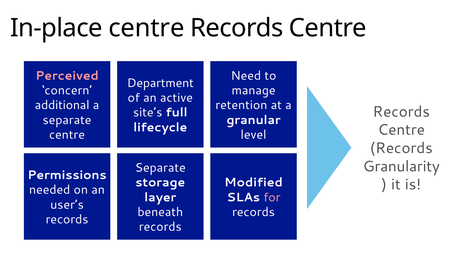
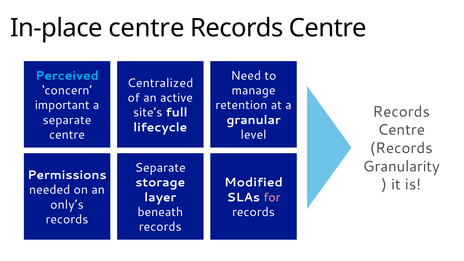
Perceived colour: pink -> light blue (67, 76)
Department: Department -> Centralized (160, 83)
additional: additional -> important (62, 105)
user’s: user’s -> only’s (67, 205)
